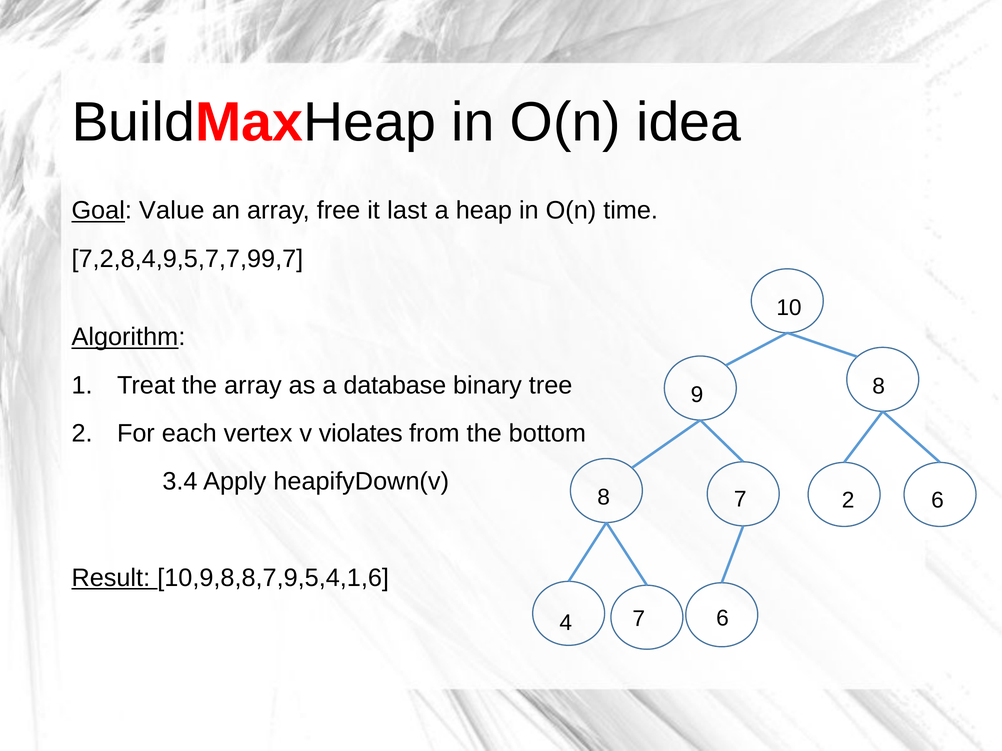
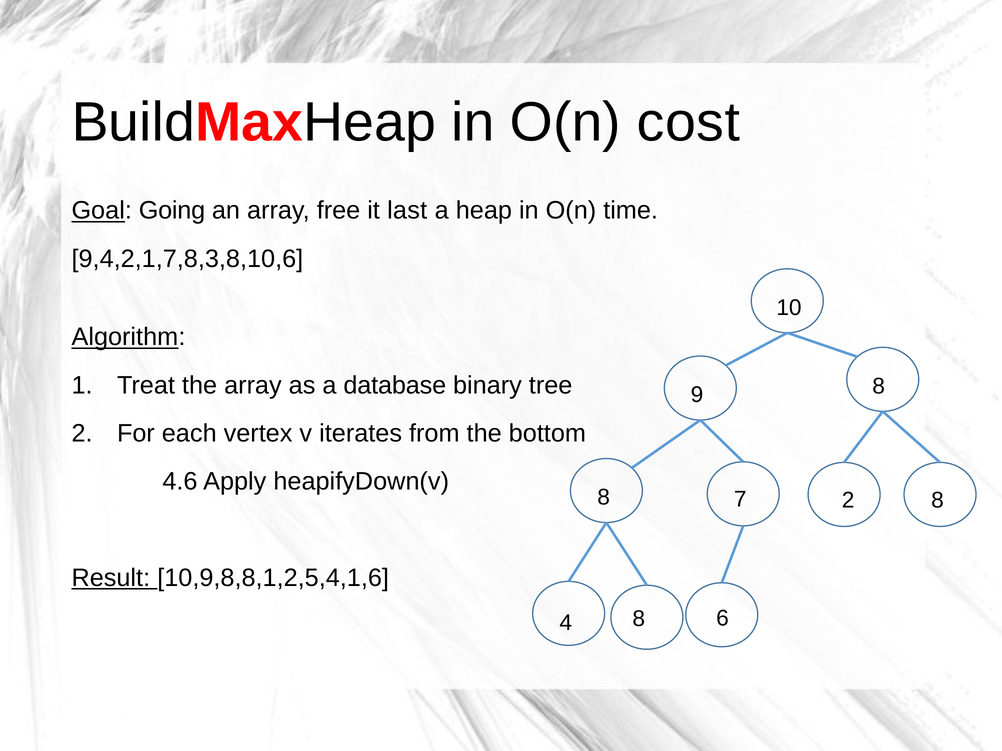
idea: idea -> cost (688, 123)
Value: Value -> Going (172, 211)
7,2,8,4,9,5,7,7,99,7: 7,2,8,4,9,5,7,7,99,7 -> 9,4,2,1,7,8,3,8,10,6 (187, 259)
violates: violates -> iterates (361, 434)
3.4: 3.4 -> 4.6 (180, 482)
2 6: 6 -> 8 (937, 501)
10,9,8,8,7,9,5,4,1,6: 10,9,8,8,7,9,5,4,1,6 -> 10,9,8,8,1,2,5,4,1,6 (273, 578)
4 7: 7 -> 8 (639, 619)
